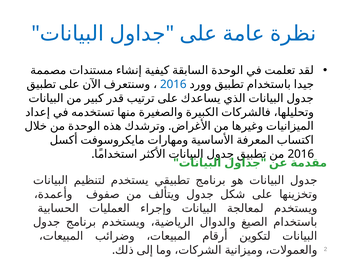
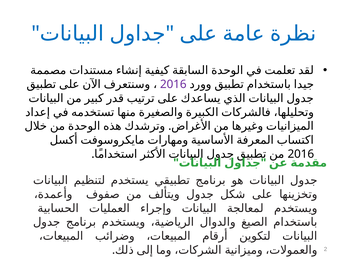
2016 colour: blue -> purple (173, 84)
